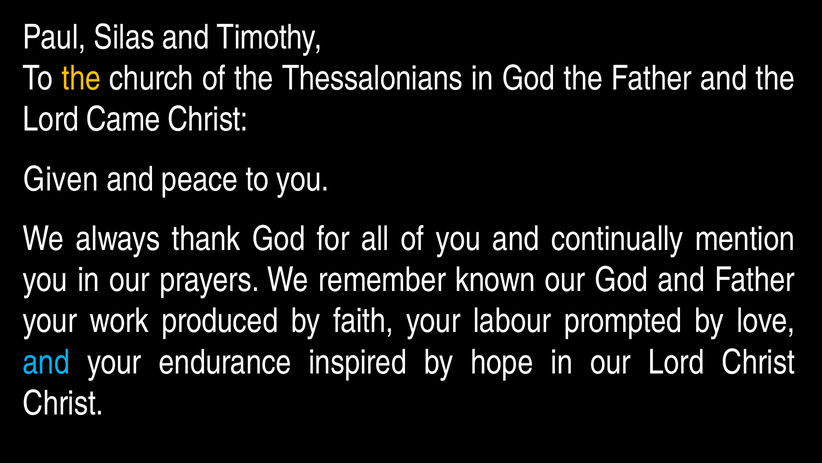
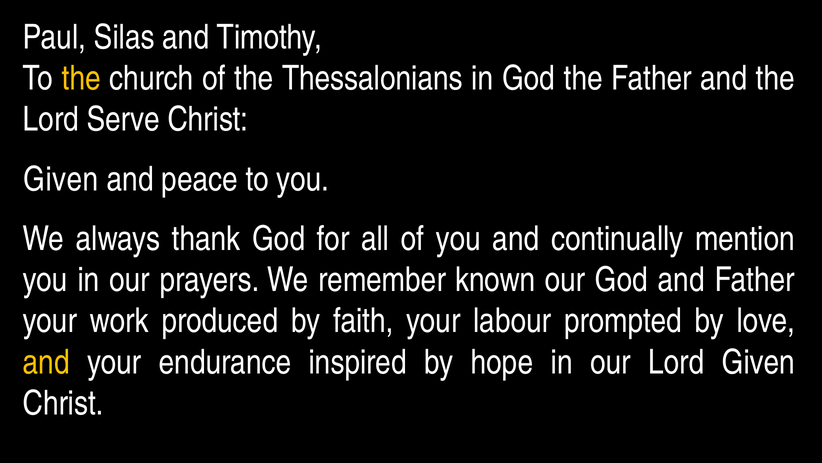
Came: Came -> Serve (123, 119)
and colour: light blue -> yellow (46, 362)
Lord Christ: Christ -> Given (758, 362)
